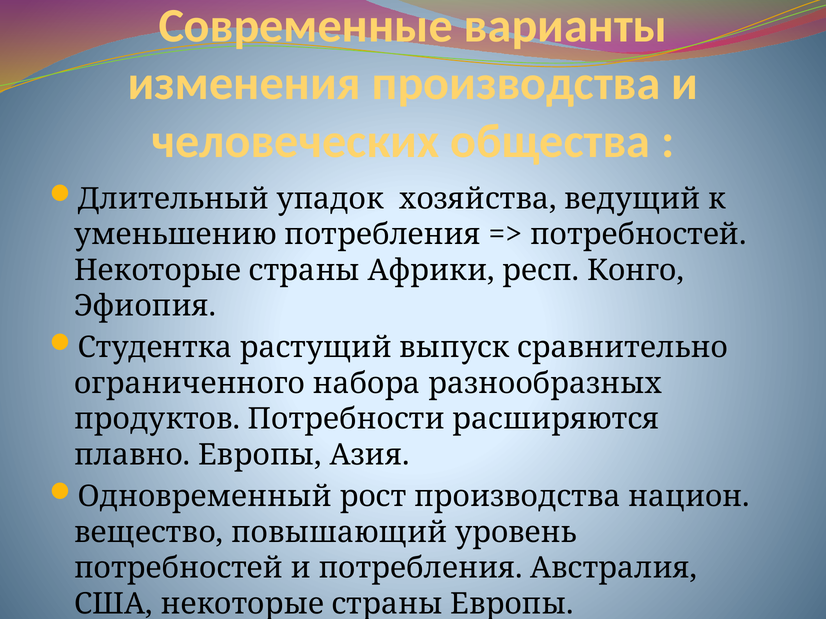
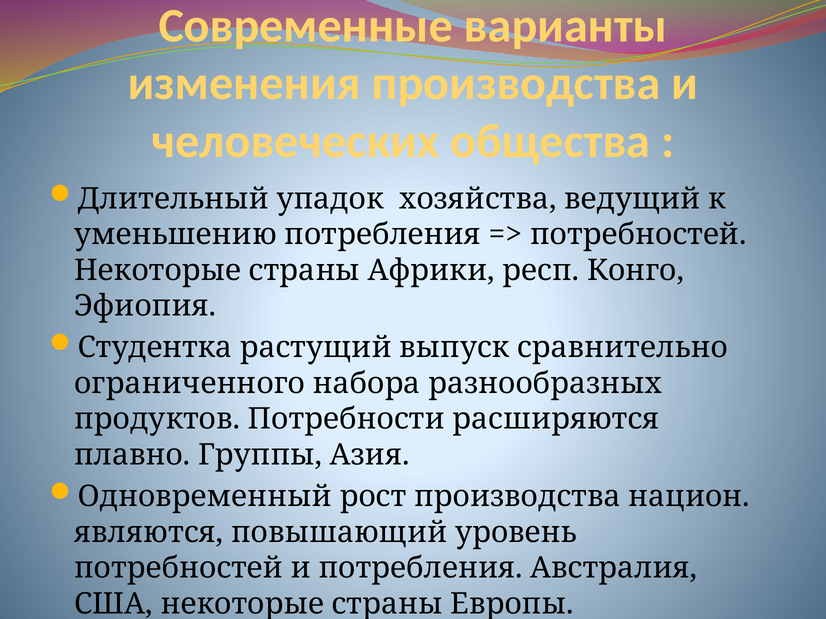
плавно Европы: Европы -> Группы (260, 455)
вещество: вещество -> являются (149, 533)
